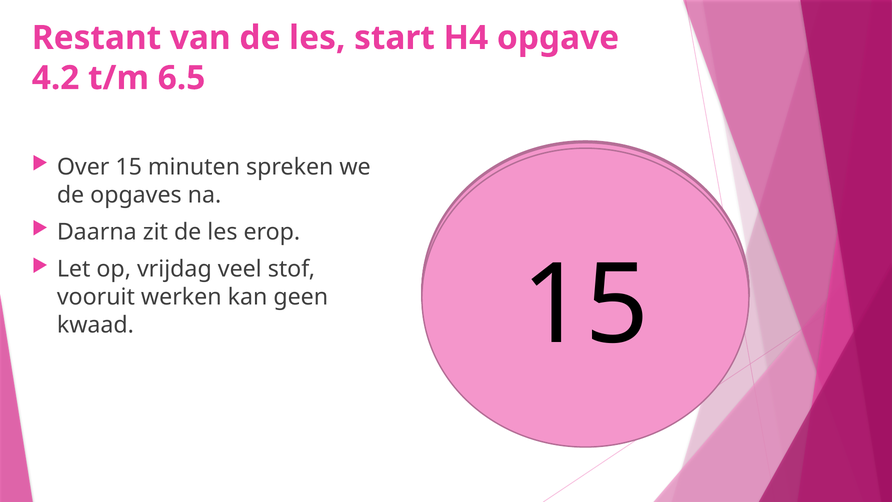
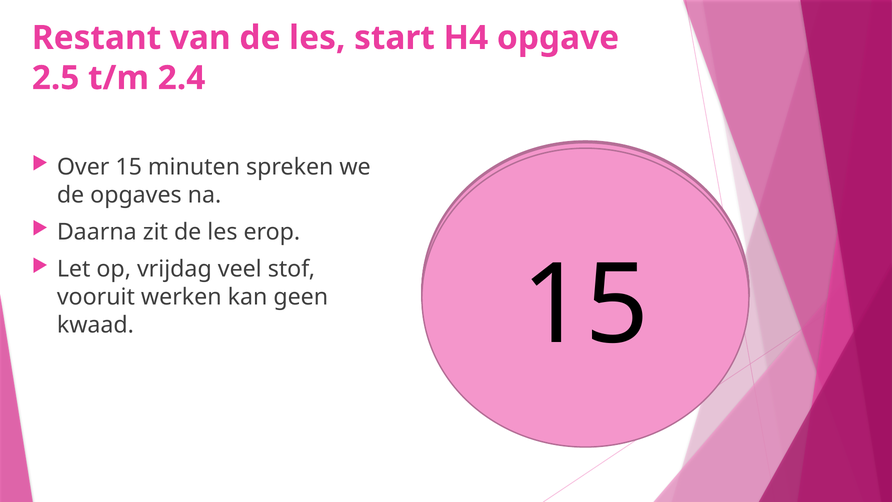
4.2: 4.2 -> 2.5 (56, 78)
6.5: 6.5 -> 2.4 (182, 78)
